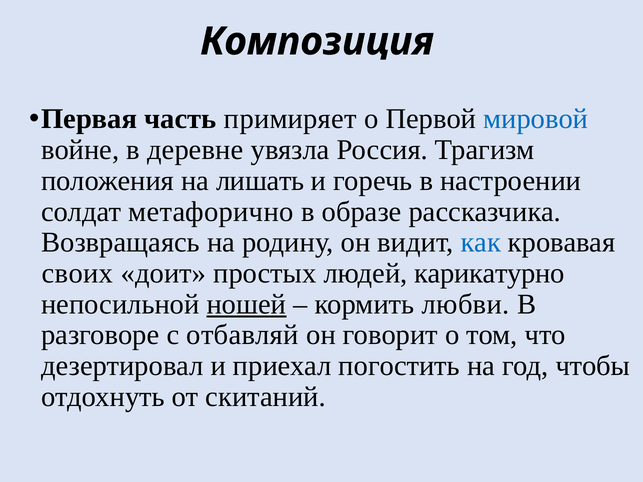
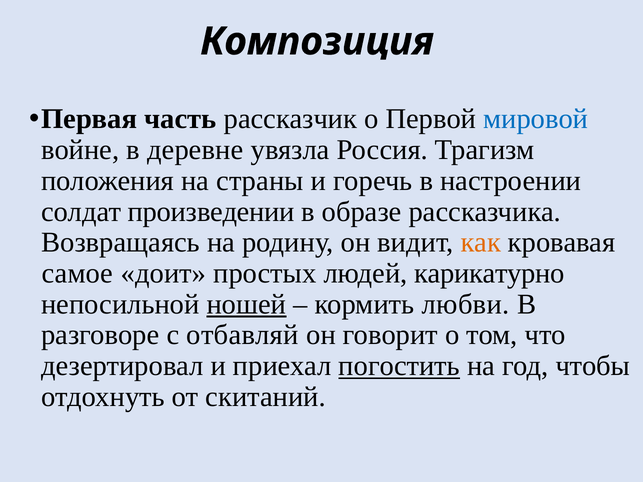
примиряет: примиряет -> рассказчик (291, 119)
лишать: лишать -> страны (260, 181)
метафорично: метафорично -> произведении (211, 212)
как colour: blue -> orange (481, 243)
своих: своих -> самое (77, 273)
погостить underline: none -> present (399, 366)
